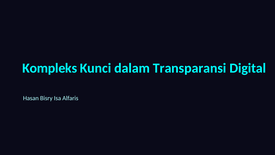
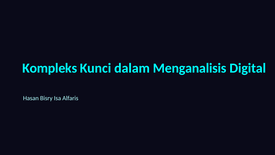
Transparansi: Transparansi -> Menganalisis (190, 68)
